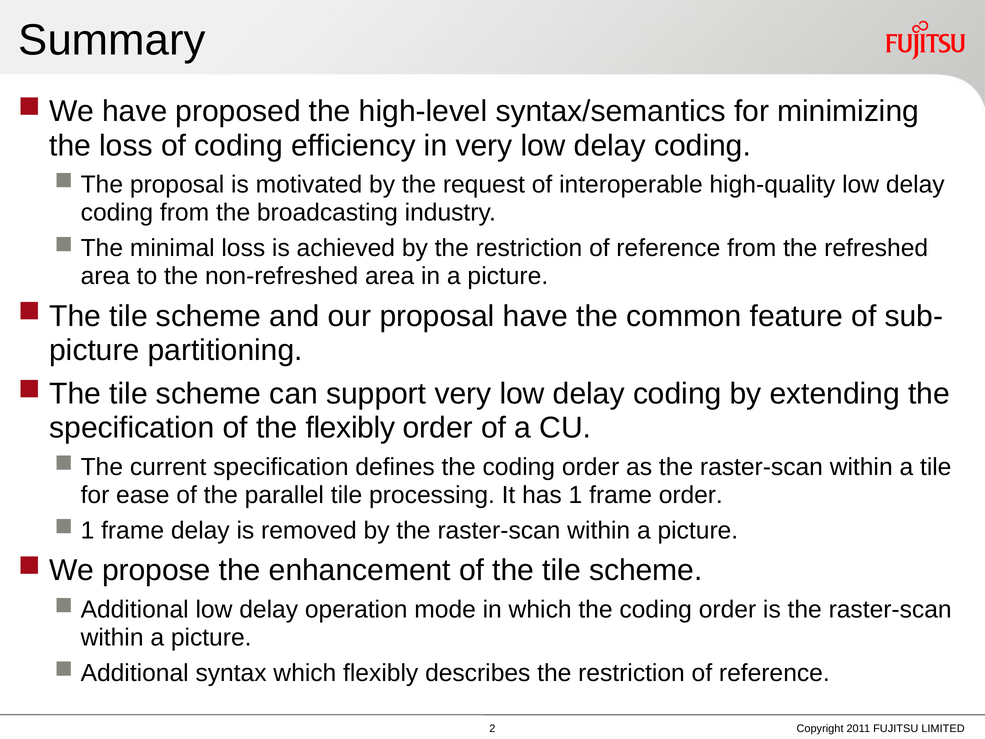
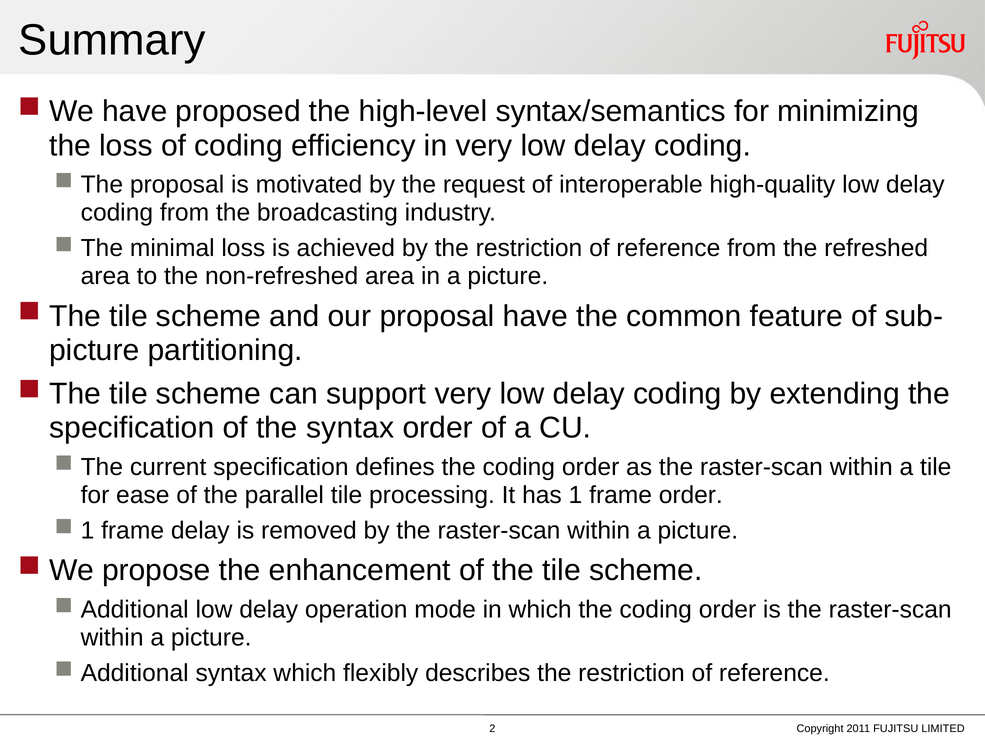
the flexibly: flexibly -> syntax (350, 428)
